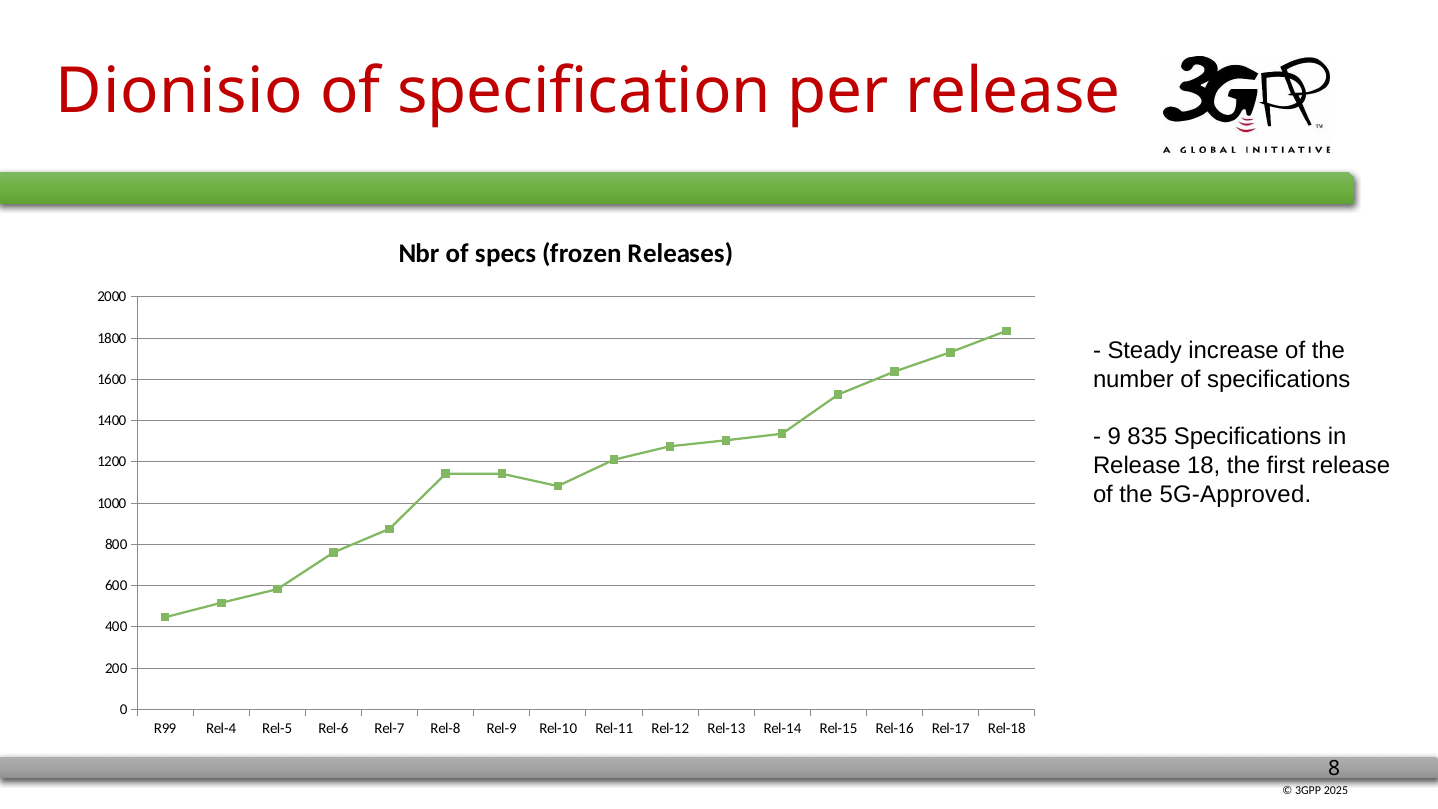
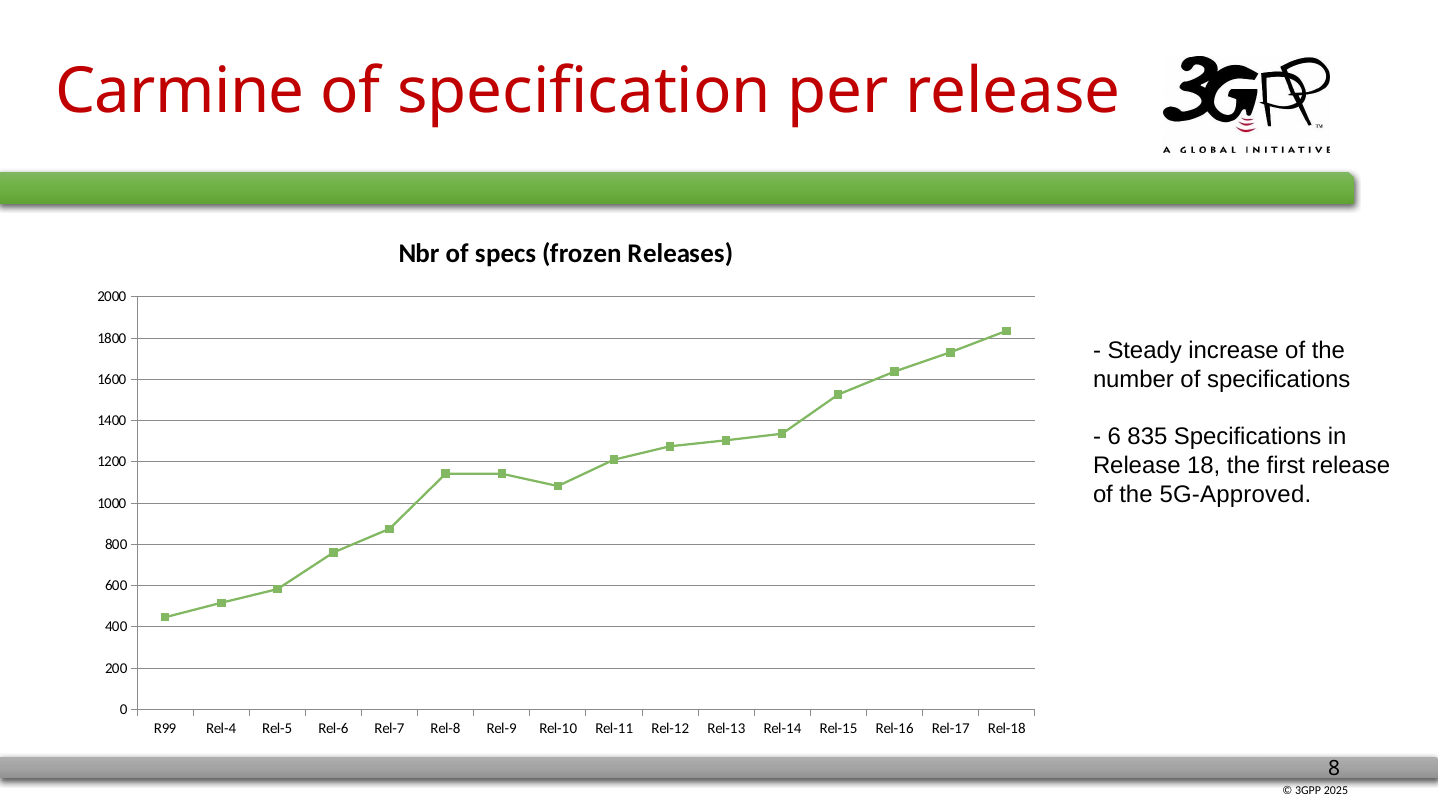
Dionisio: Dionisio -> Carmine (180, 91)
9: 9 -> 6 (1114, 437)
